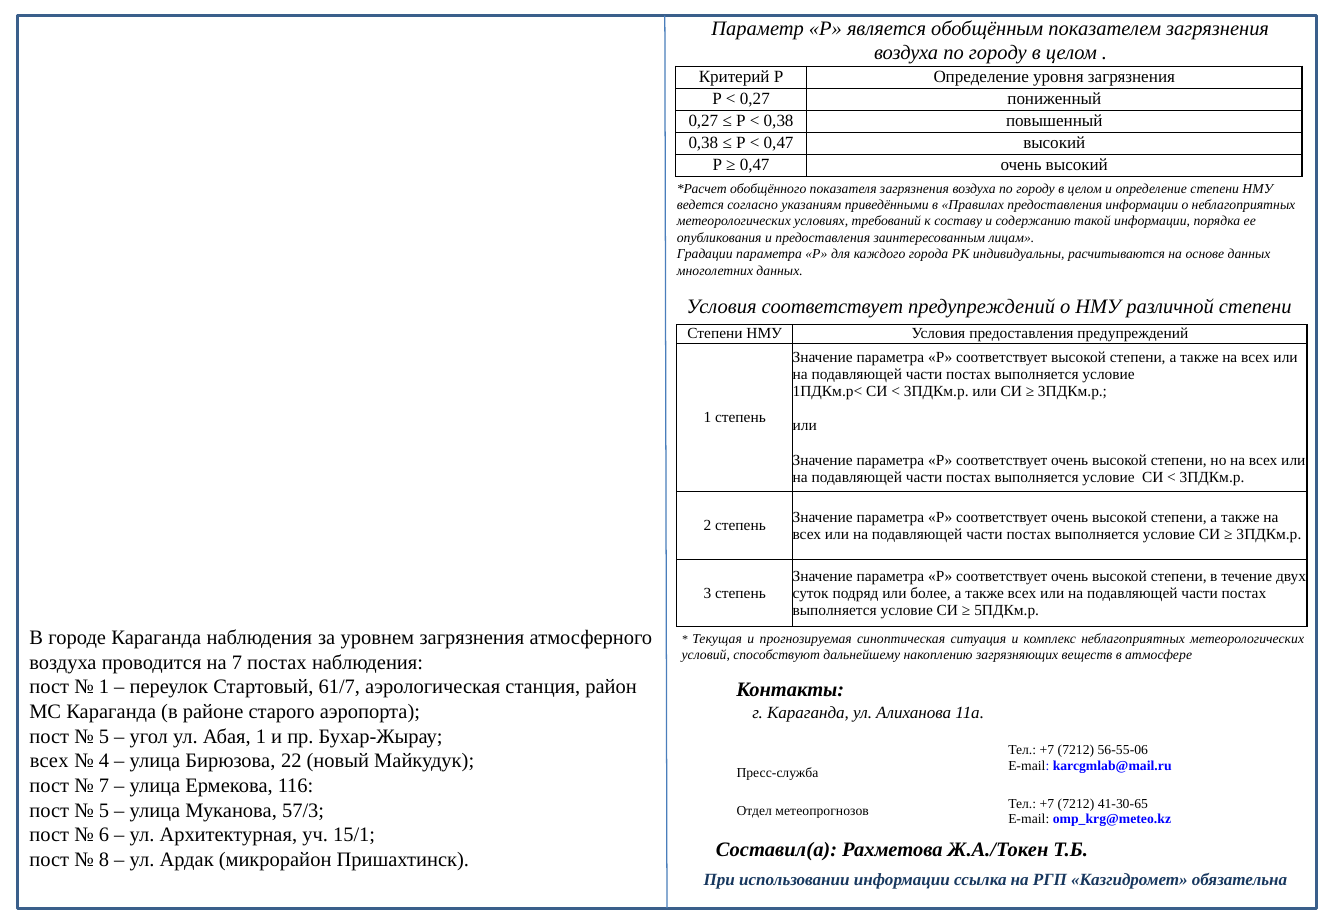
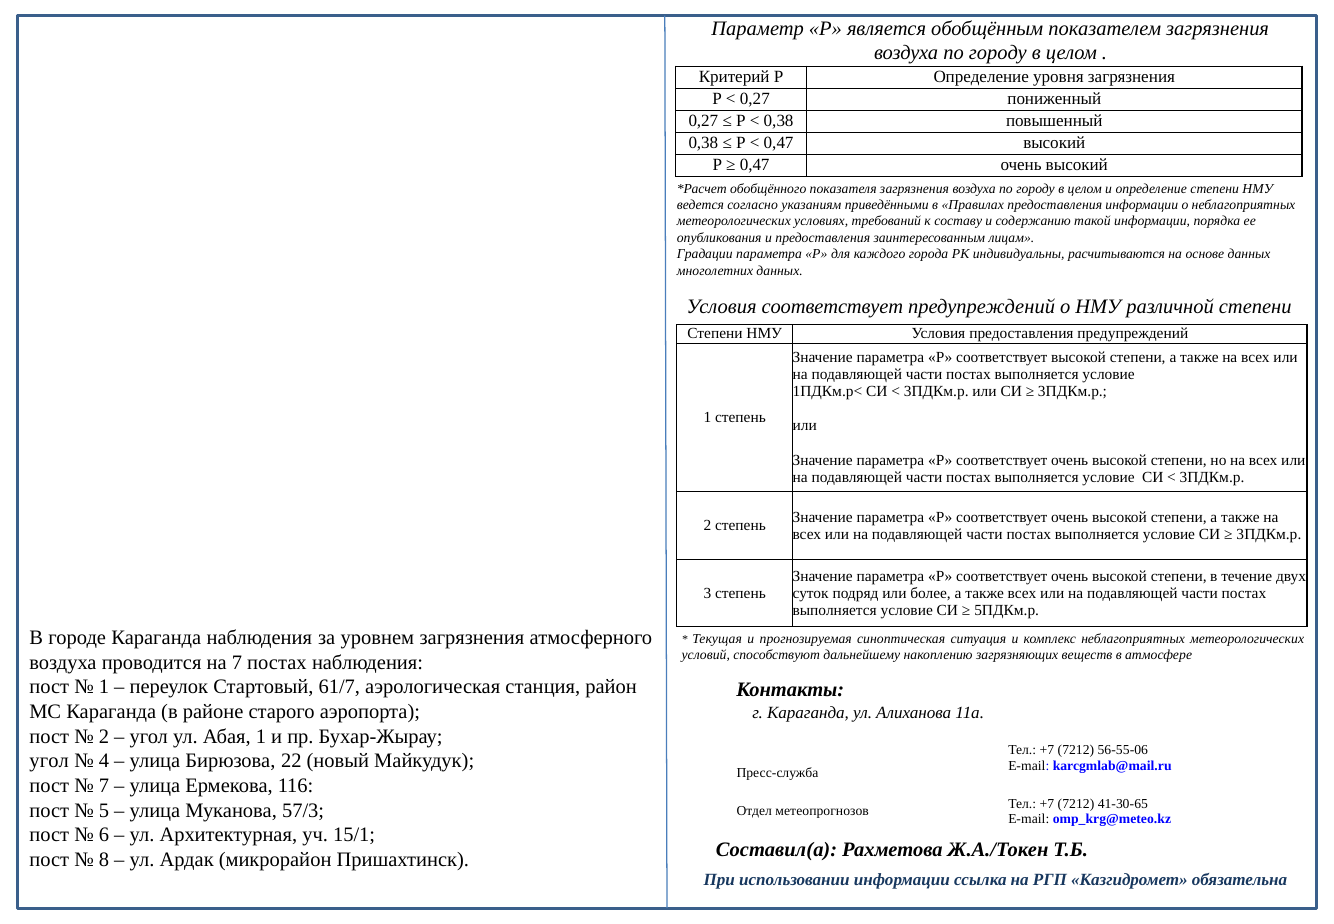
5: 5 -> 2 (104, 736)
всех: всех -> угол (49, 761)
